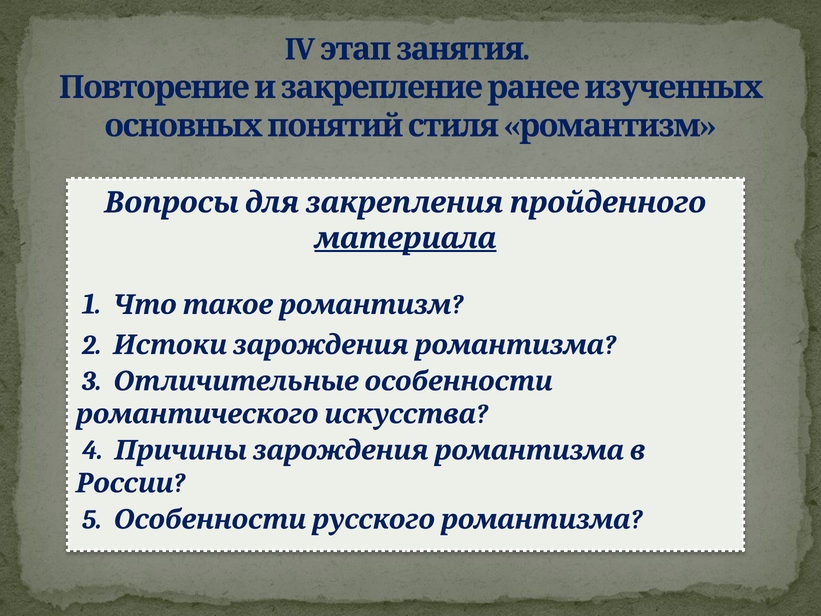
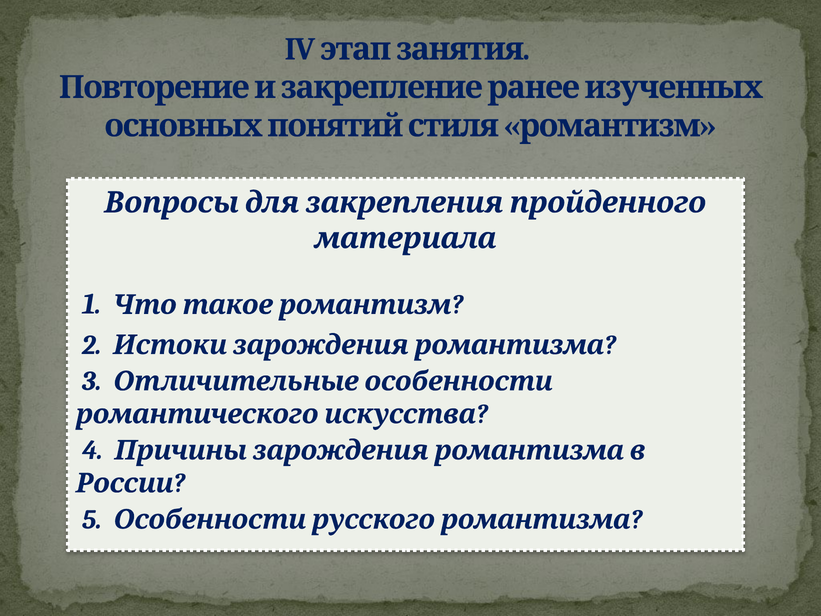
материала underline: present -> none (405, 238)
